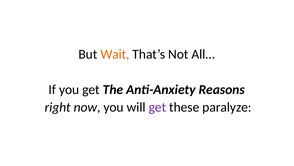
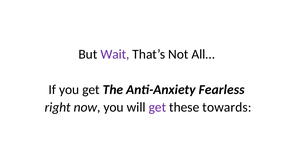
Wait colour: orange -> purple (115, 54)
Reasons: Reasons -> Fearless (222, 89)
paralyze: paralyze -> towards (227, 107)
